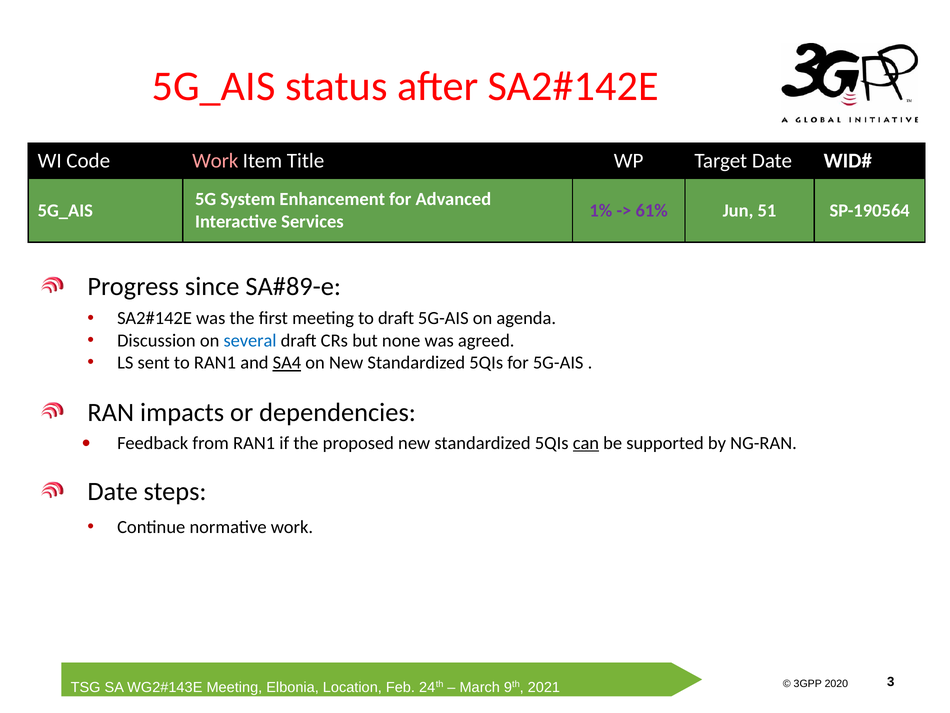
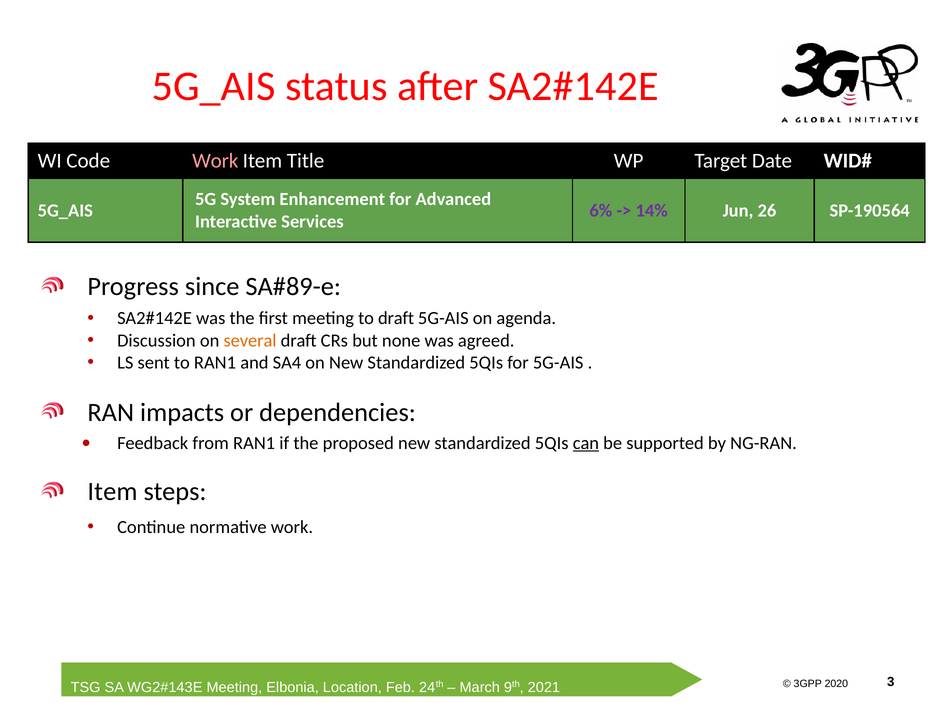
1%: 1% -> 6% (601, 210)
61%: 61% -> 14% (652, 210)
51: 51 -> 26 (767, 210)
several colour: blue -> orange (250, 340)
SA4 underline: present -> none (287, 363)
Date: Date -> Item (112, 491)
